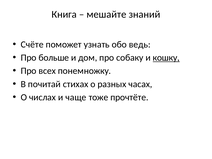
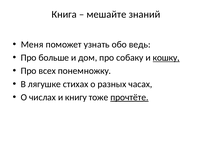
Счёте: Счёте -> Меня (32, 44)
почитай: почитай -> лягушке (44, 84)
чаще: чаще -> книгу (76, 97)
прочтёте underline: none -> present (129, 97)
